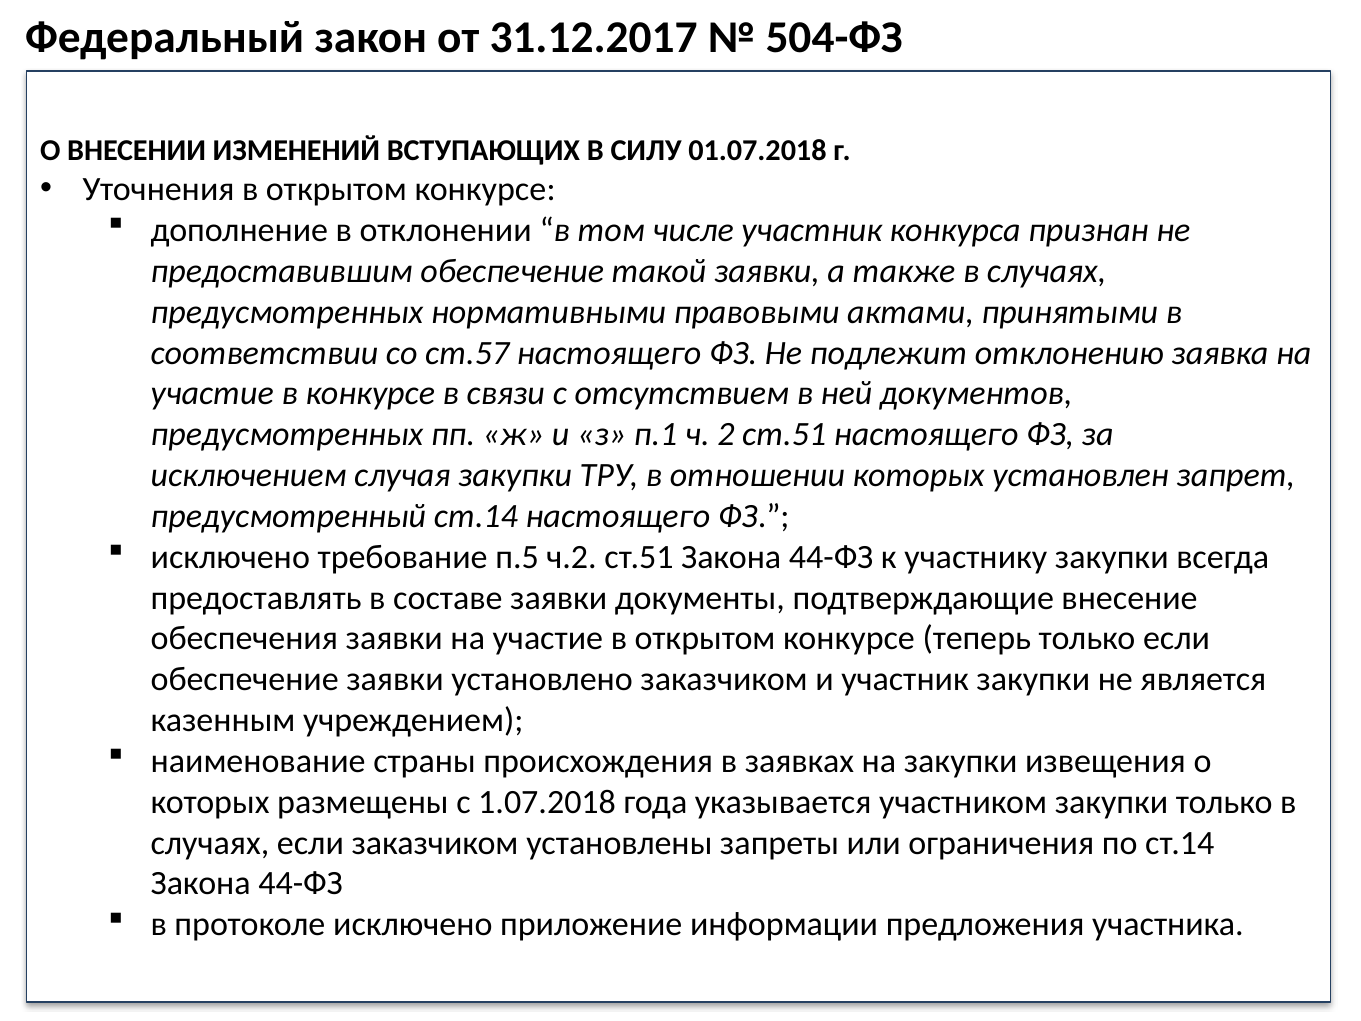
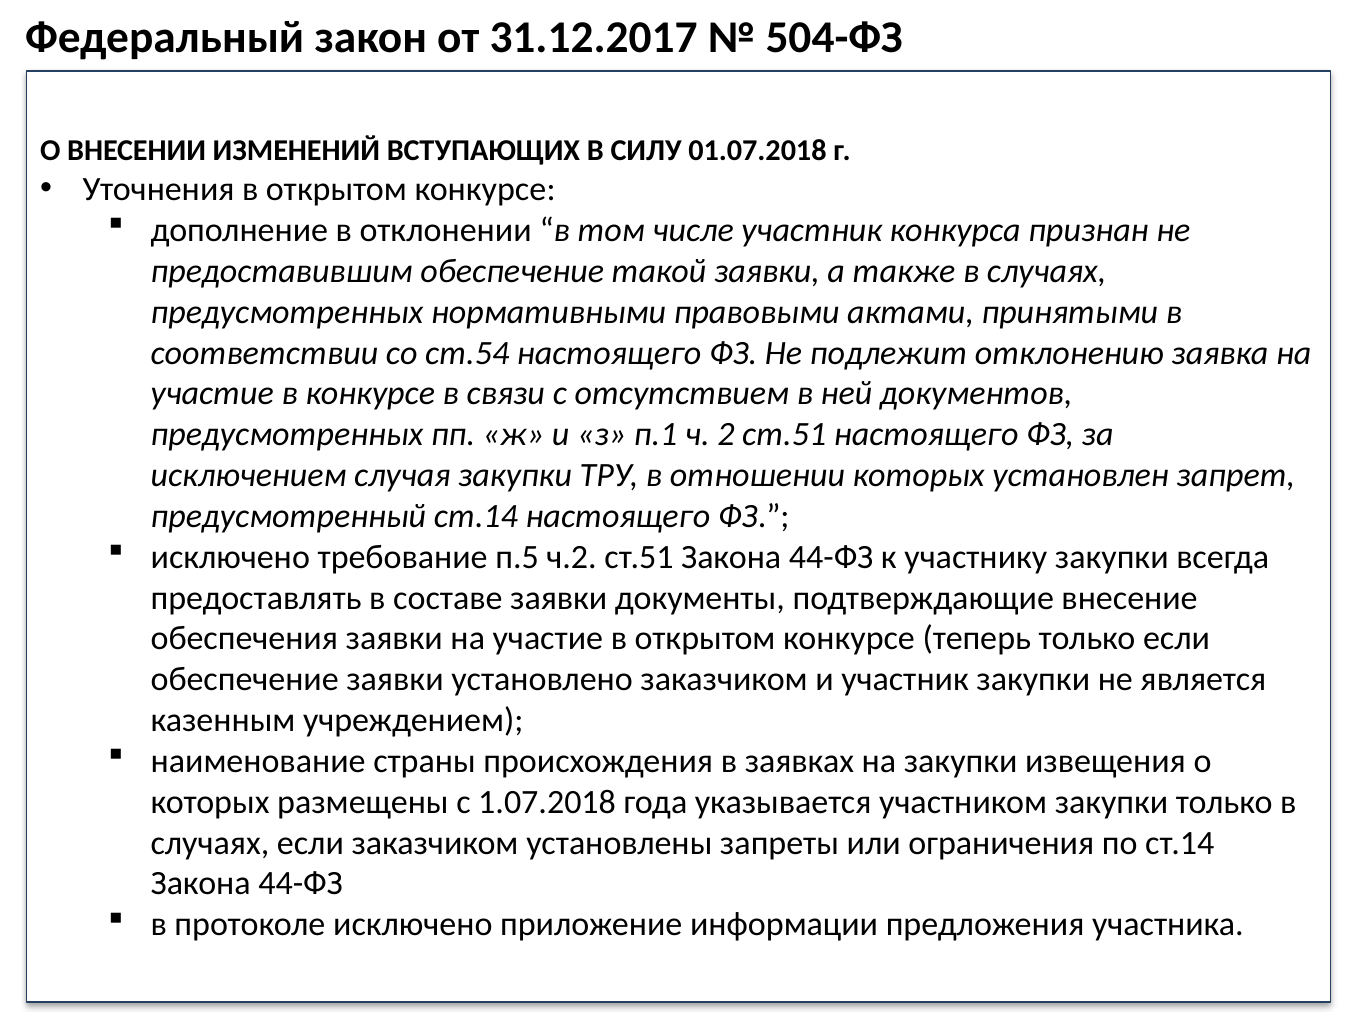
ст.57: ст.57 -> ст.54 (467, 353)
